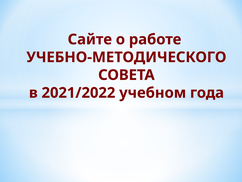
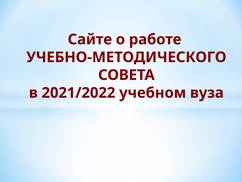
года: года -> вуза (207, 93)
